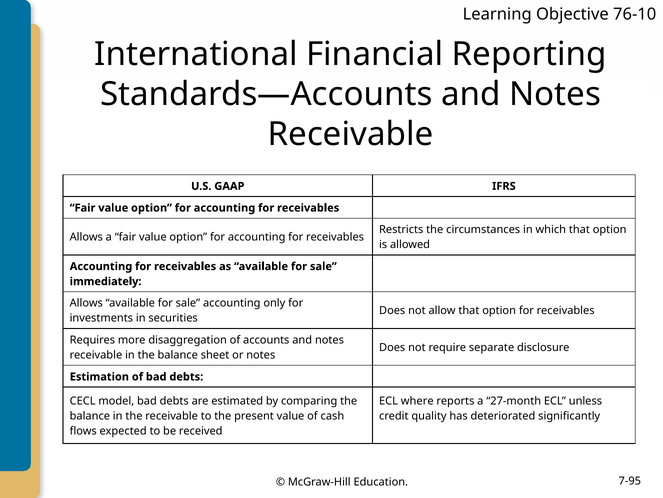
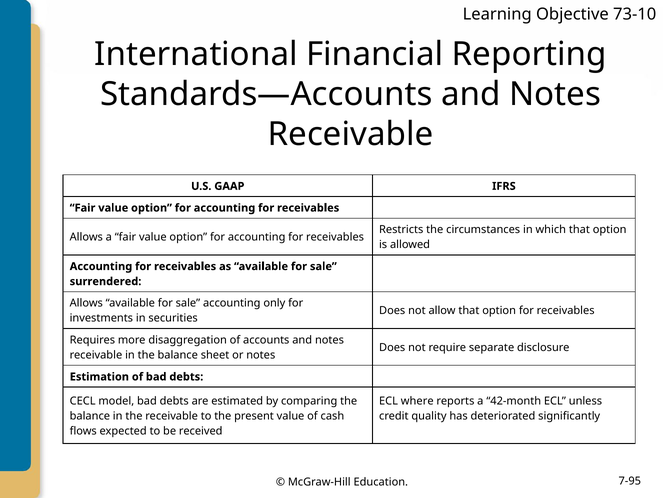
76-10: 76-10 -> 73-10 (635, 14)
immediately: immediately -> surrendered (106, 281)
27-month: 27-month -> 42-month (514, 400)
